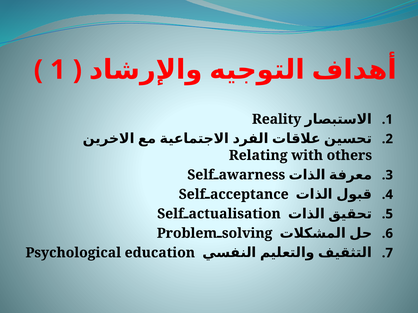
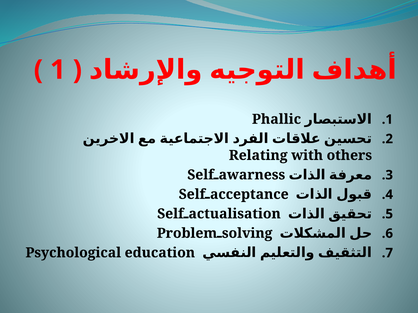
Reality: Reality -> Phallic (277, 119)
